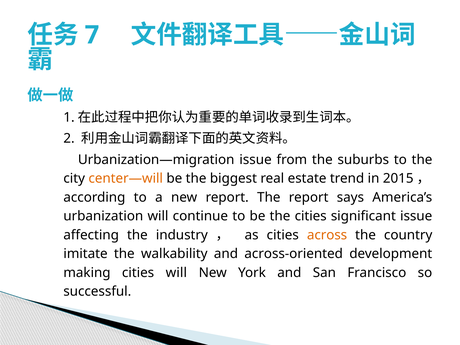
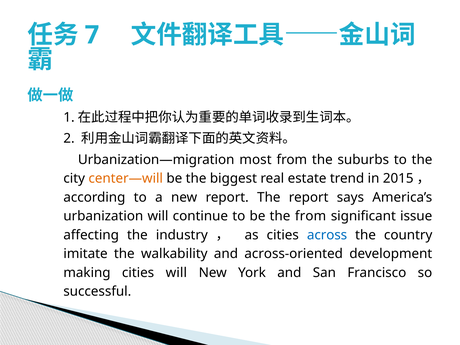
Urbanization—migration issue: issue -> most (255, 160)
the cities: cities -> from (311, 216)
across colour: orange -> blue (327, 235)
